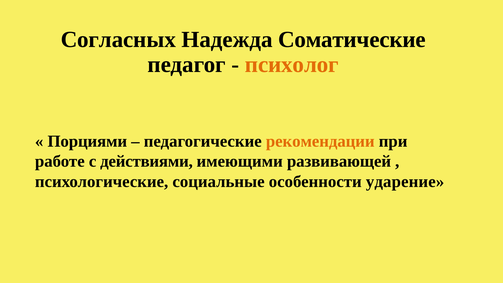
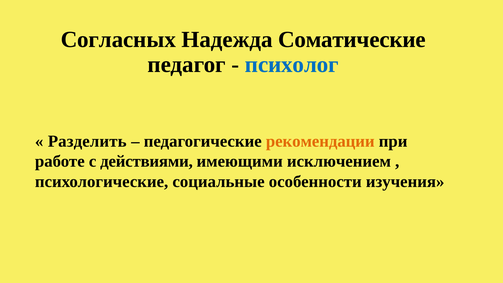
психолог colour: orange -> blue (292, 64)
Порциями: Порциями -> Разделить (87, 141)
развивающей: развивающей -> исключением (339, 161)
ударение: ударение -> изучения (405, 181)
